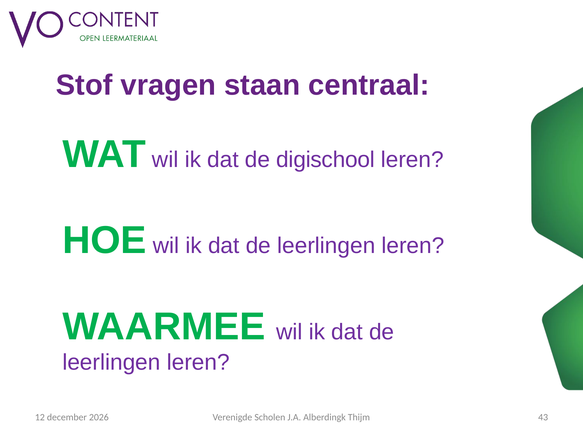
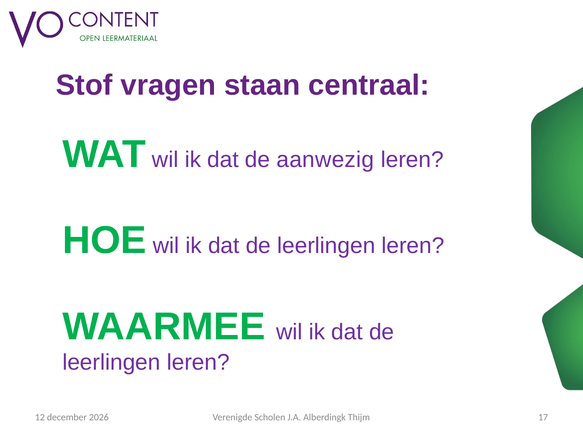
digischool: digischool -> aanwezig (325, 160)
43: 43 -> 17 (543, 417)
